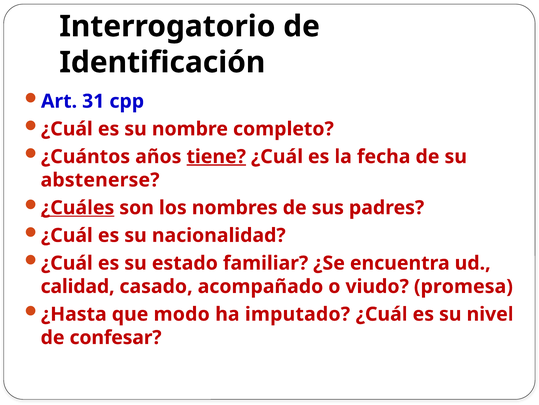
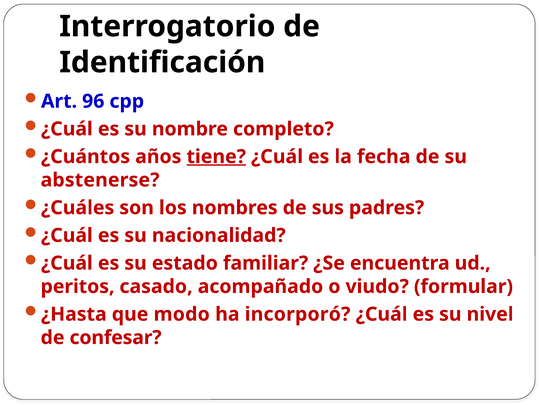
31: 31 -> 96 (93, 101)
¿Cuáles underline: present -> none (78, 207)
calidad: calidad -> peritos (78, 286)
promesa: promesa -> formular (463, 286)
imputado: imputado -> incorporó (298, 314)
